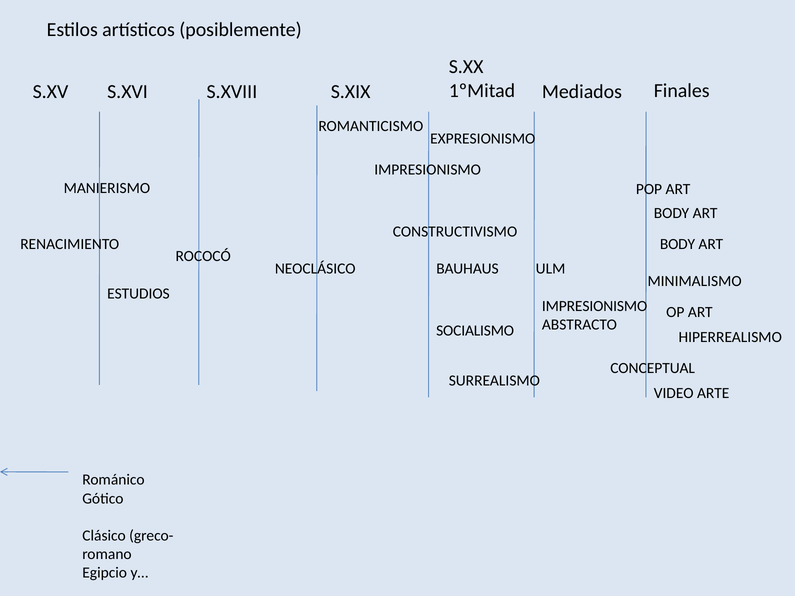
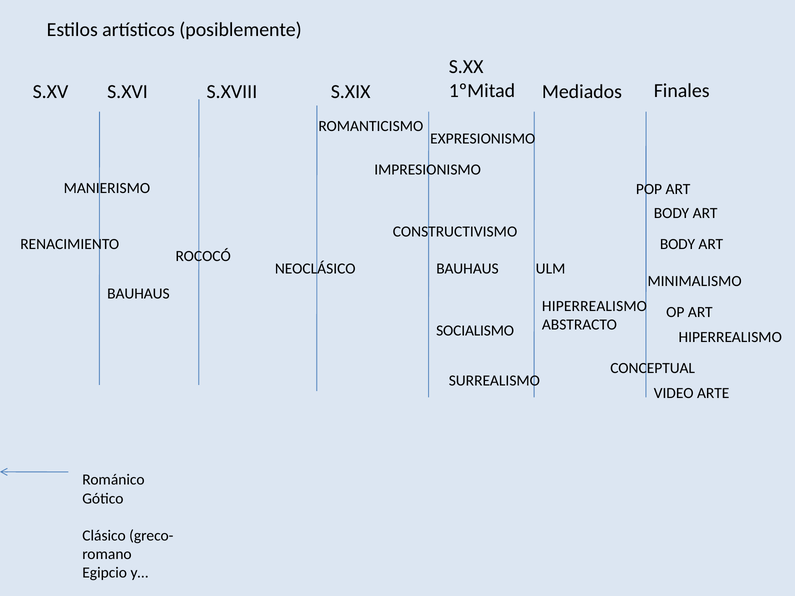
ESTUDIOS: ESTUDIOS -> BAUHAUS (138, 294)
IMPRESIONISMO: IMPRESIONISMO -> HIPERREALISMO (594, 306)
